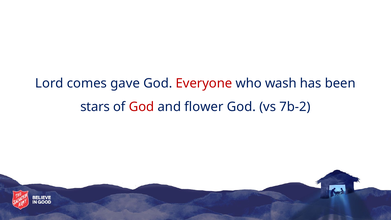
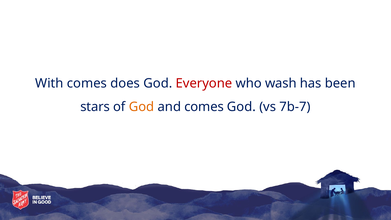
Lord: Lord -> With (49, 83)
gave: gave -> does (125, 83)
God colour: red -> orange (142, 107)
and flower: flower -> comes (204, 107)
7b-2: 7b-2 -> 7b-7 (295, 107)
